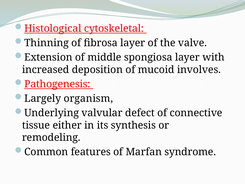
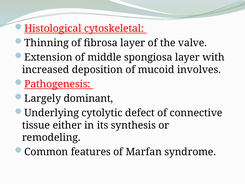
organism: organism -> dominant (88, 98)
valvular: valvular -> cytolytic (102, 113)
